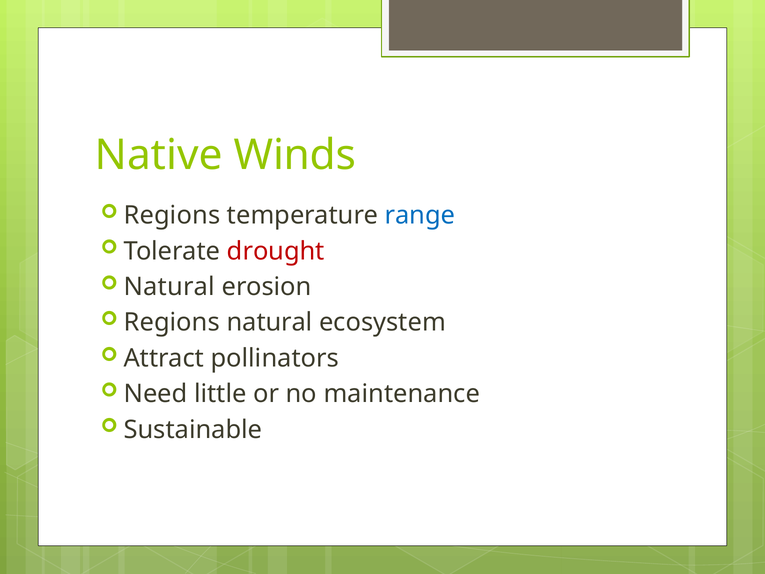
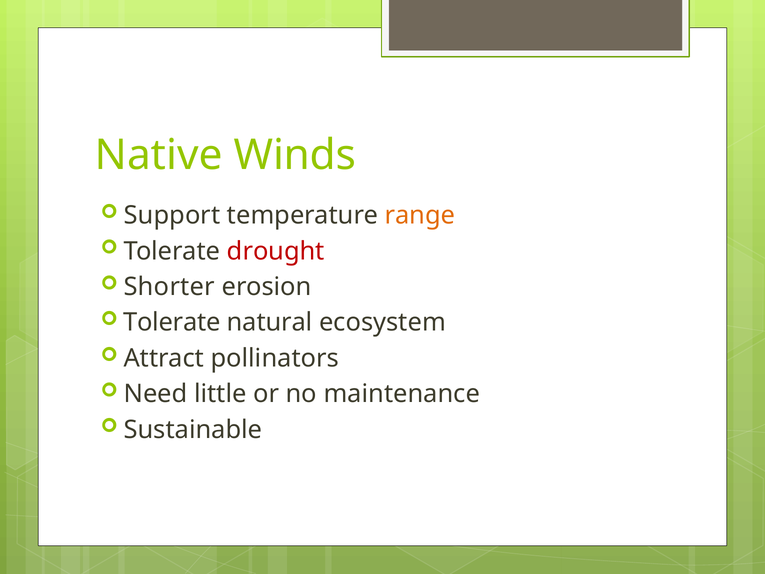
Regions: Regions -> Support (172, 215)
range colour: blue -> orange (420, 215)
Natural: Natural -> Shorter (169, 287)
Regions: Regions -> Tolerate (172, 322)
